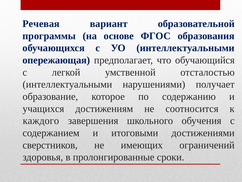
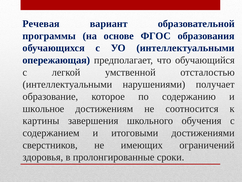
учащихся: учащихся -> школьное (43, 108)
каждого: каждого -> картины (41, 120)
